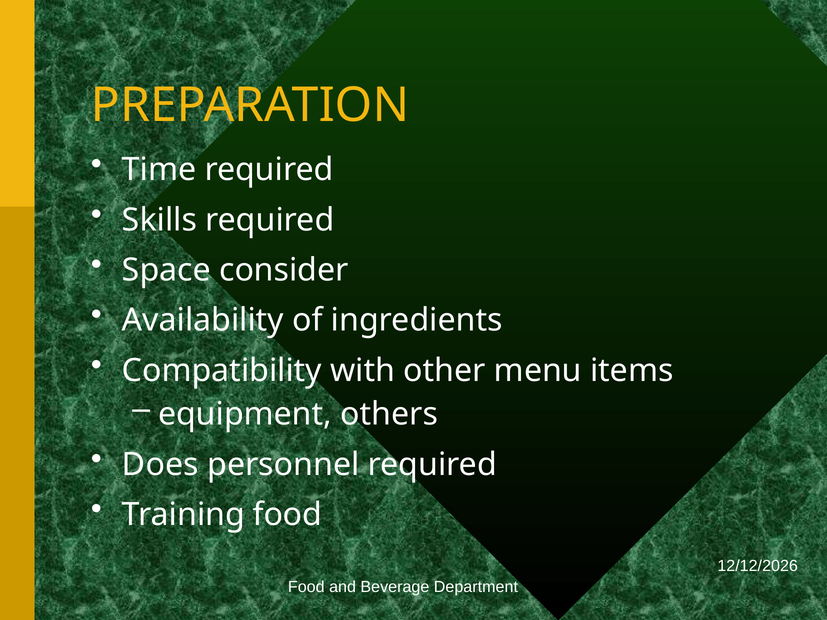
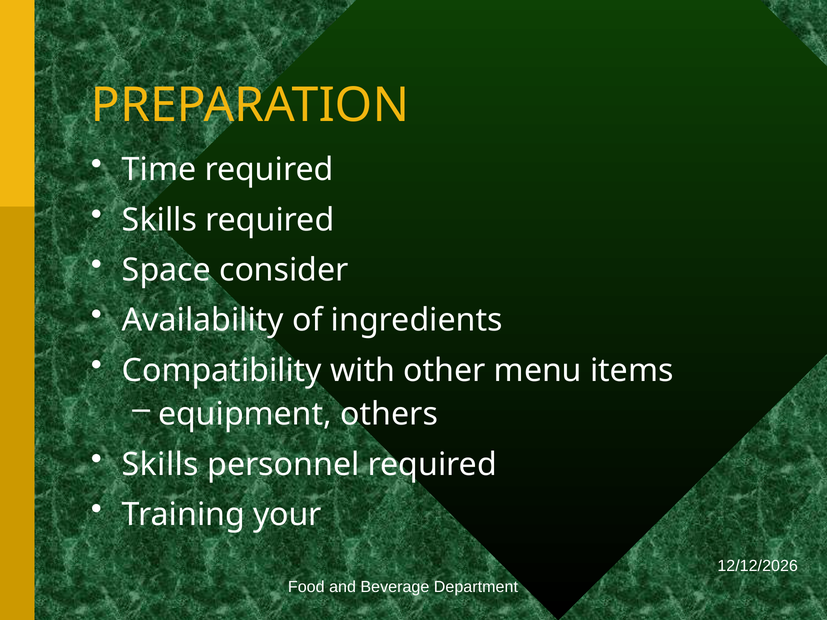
Does: Does -> Skills (160, 465)
Training food: food -> your (287, 515)
